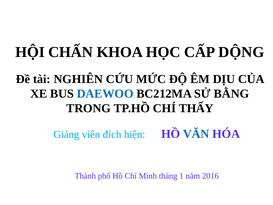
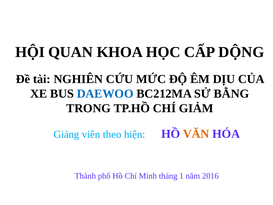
CHẤN: CHẤN -> QUAN (71, 52)
THẤY: THẤY -> GIẢM (196, 108)
đích: đích -> theo (112, 134)
VĂN colour: blue -> orange (196, 134)
